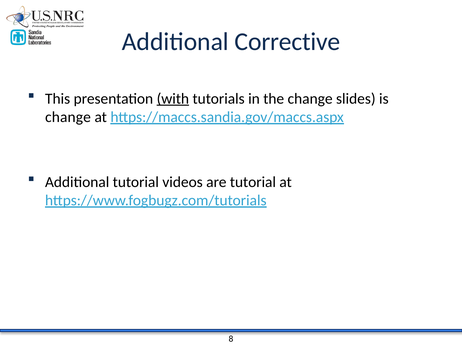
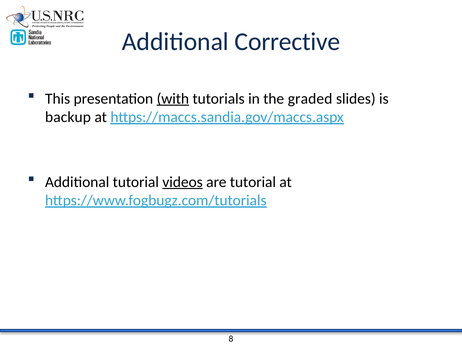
the change: change -> graded (310, 99)
change: change -> backup (68, 117)
videos underline: none -> present (183, 182)
